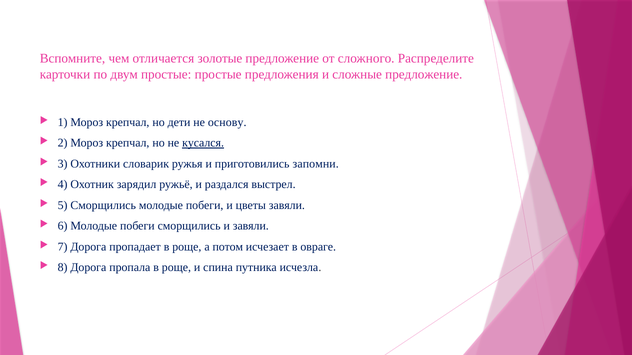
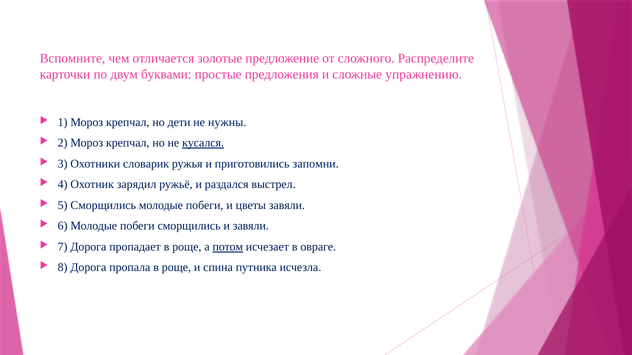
двум простые: простые -> буквами (166, 74)
сложные предложение: предложение -> упражнению (424, 74)
основу: основу -> нужны (227, 122)
потом underline: none -> present (228, 247)
